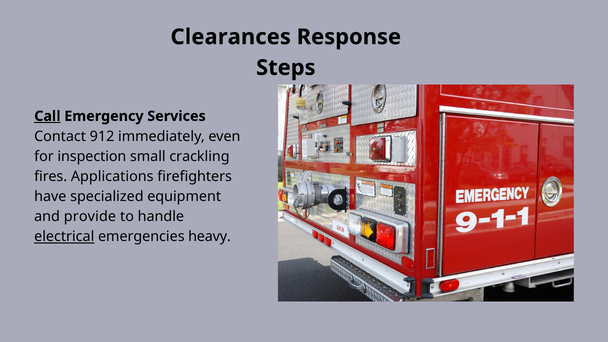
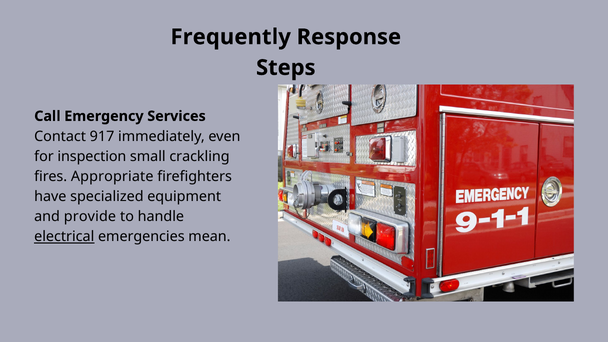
Clearances: Clearances -> Frequently (231, 37)
Call underline: present -> none (47, 116)
912: 912 -> 917 (102, 136)
Applications: Applications -> Appropriate (112, 176)
heavy: heavy -> mean (209, 237)
